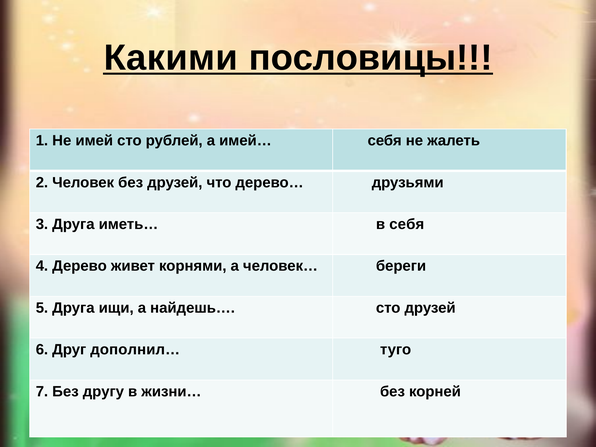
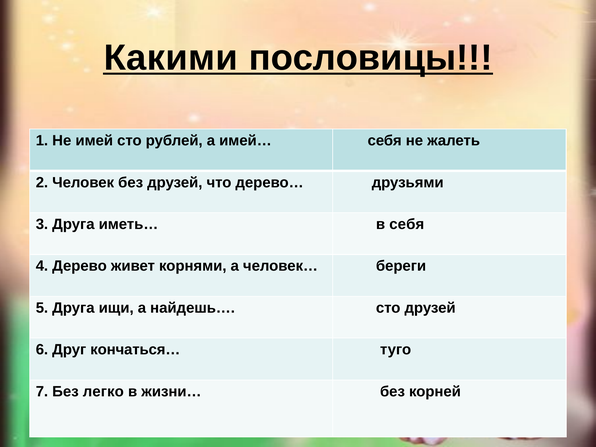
дополнил…: дополнил… -> кончаться… (135, 350)
другу: другу -> легко (103, 391)
